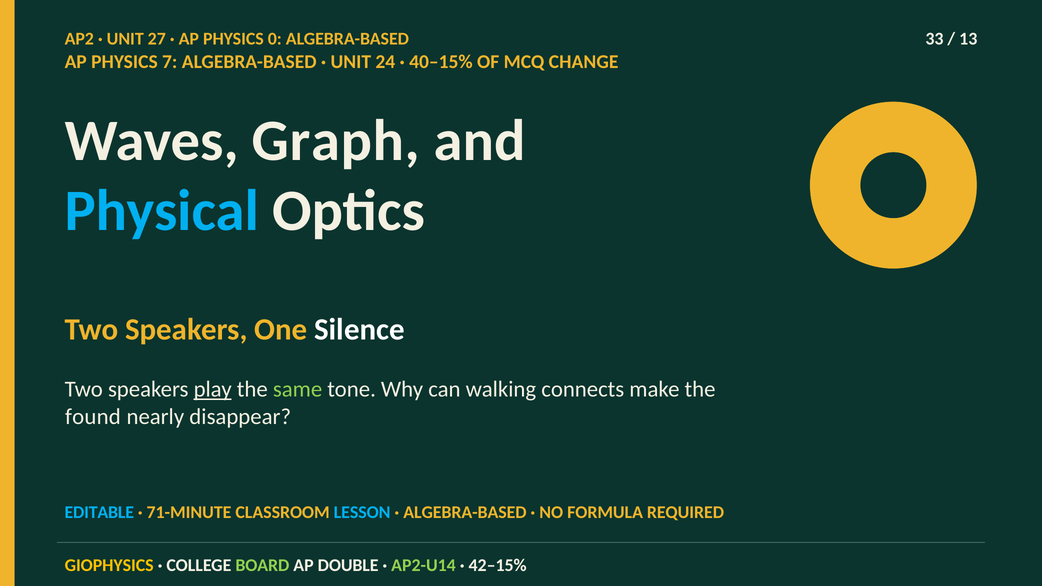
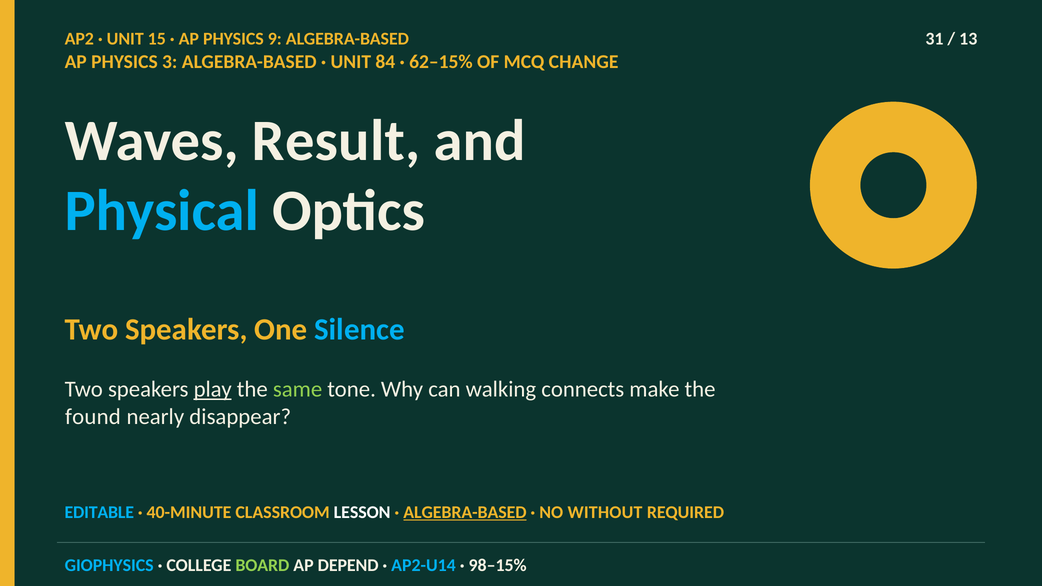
27: 27 -> 15 (157, 39)
0: 0 -> 9 (275, 39)
33: 33 -> 31 (934, 39)
7: 7 -> 3 (170, 62)
24: 24 -> 84 (385, 62)
40–15%: 40–15% -> 62–15% (441, 62)
Graph: Graph -> Result (336, 141)
Silence colour: white -> light blue (359, 330)
71-MINUTE: 71-MINUTE -> 40-MINUTE (189, 512)
LESSON colour: light blue -> white (362, 512)
ALGEBRA-BASED underline: none -> present (465, 512)
FORMULA: FORMULA -> WITHOUT (605, 512)
GIOPHYSICS colour: yellow -> light blue (109, 565)
DOUBLE: DOUBLE -> DEPEND (348, 565)
AP2-U14 colour: light green -> light blue (423, 565)
42–15%: 42–15% -> 98–15% (498, 565)
